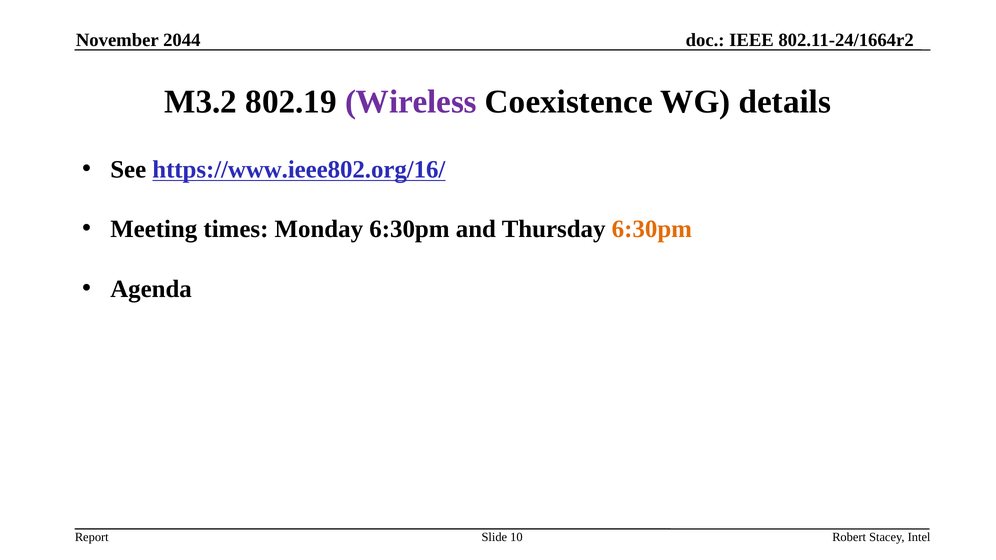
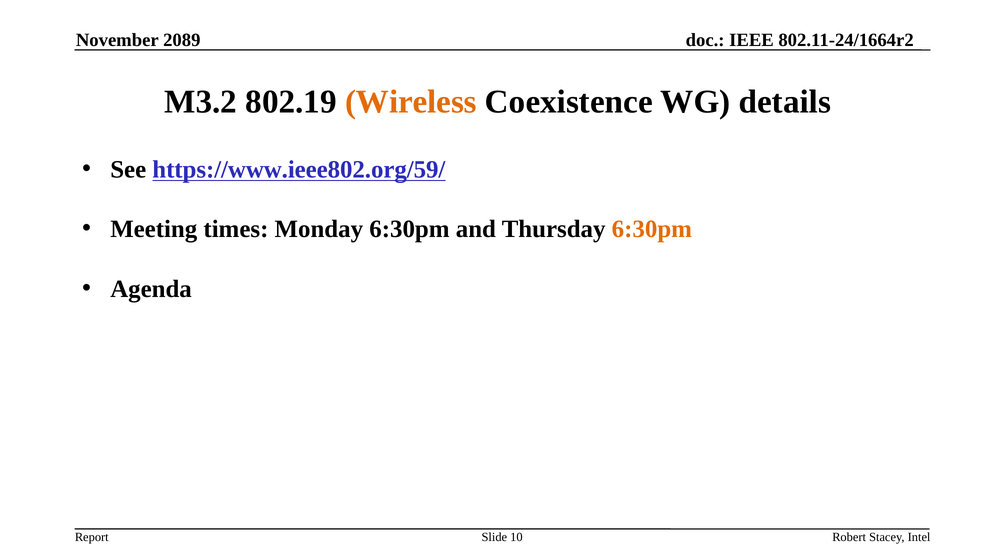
2044: 2044 -> 2089 (182, 40)
Wireless colour: purple -> orange (411, 102)
https://www.ieee802.org/16/: https://www.ieee802.org/16/ -> https://www.ieee802.org/59/ (299, 169)
